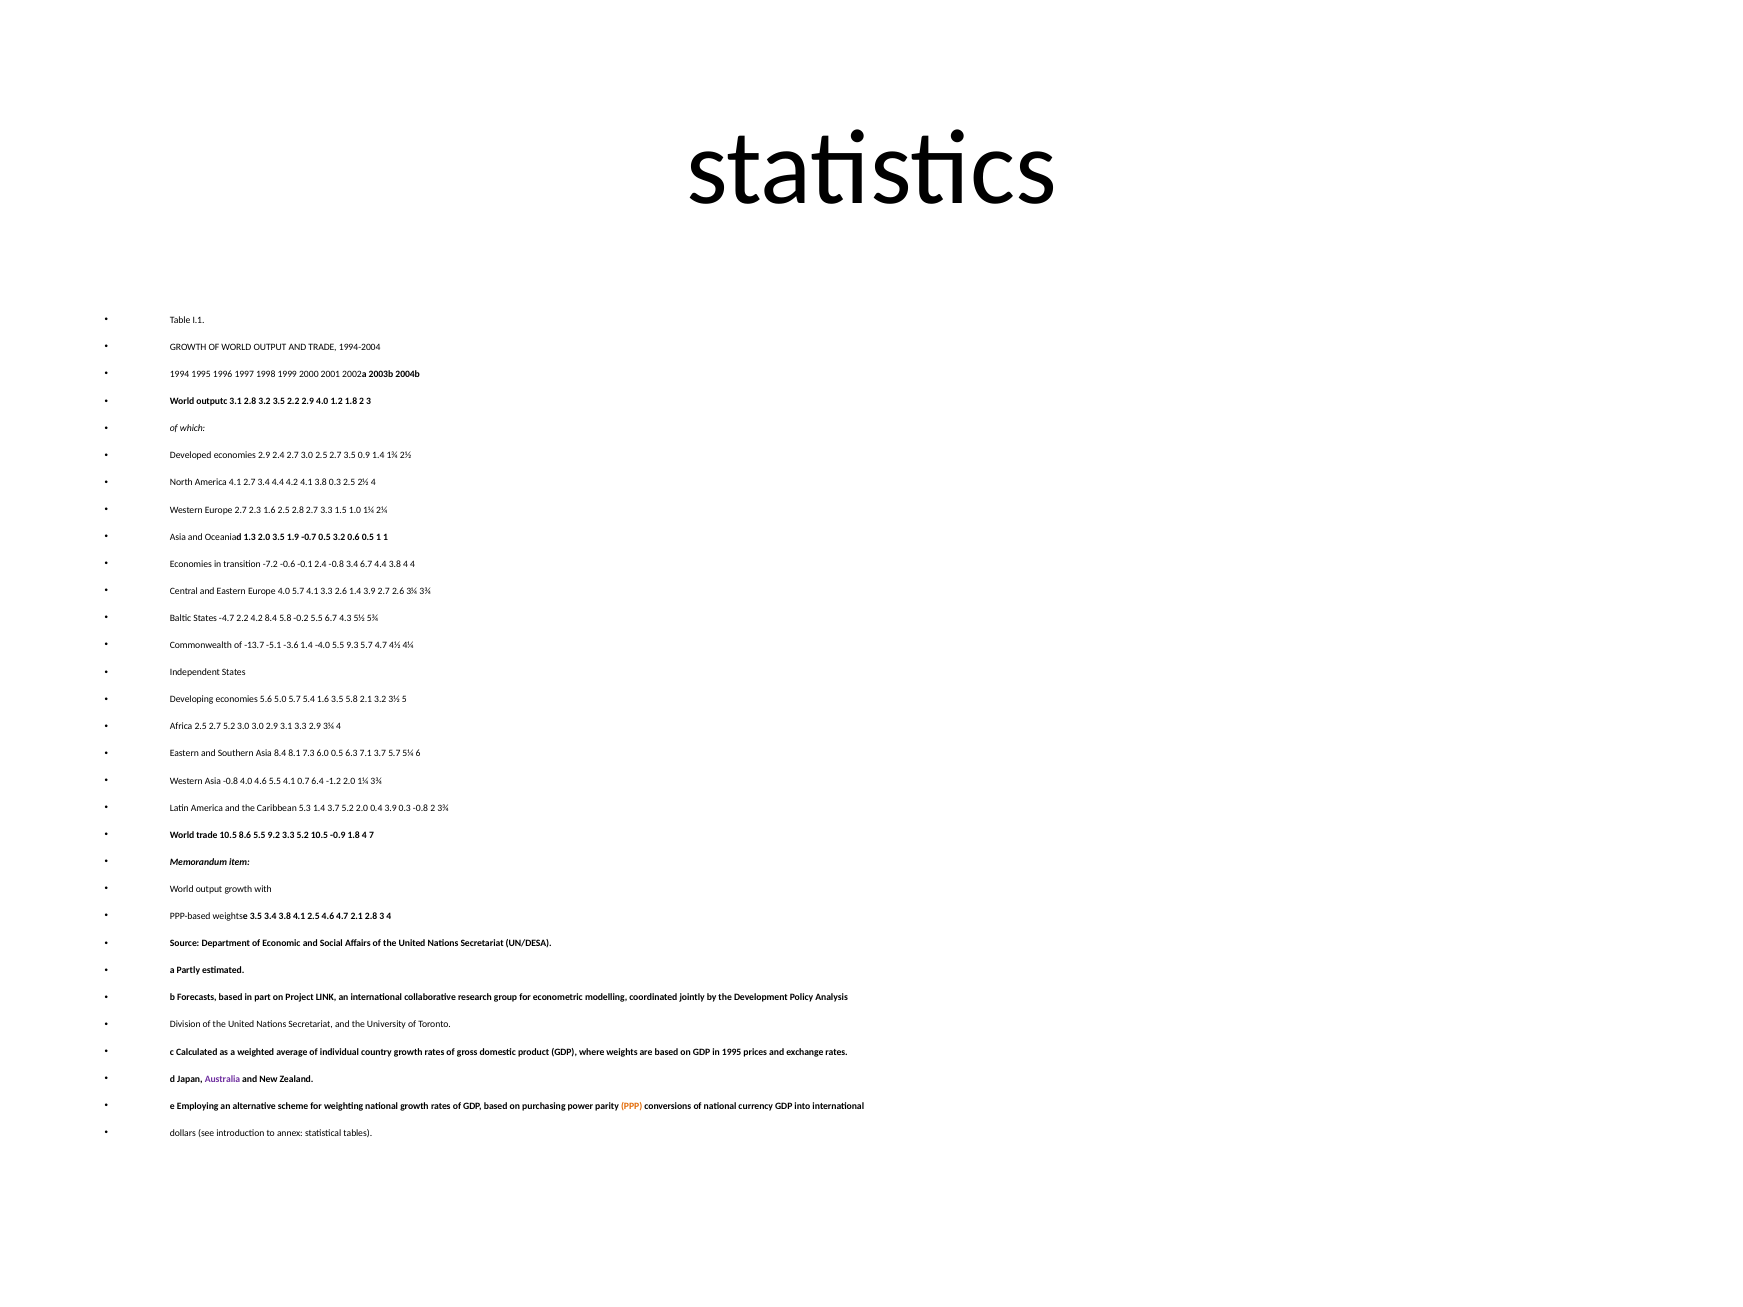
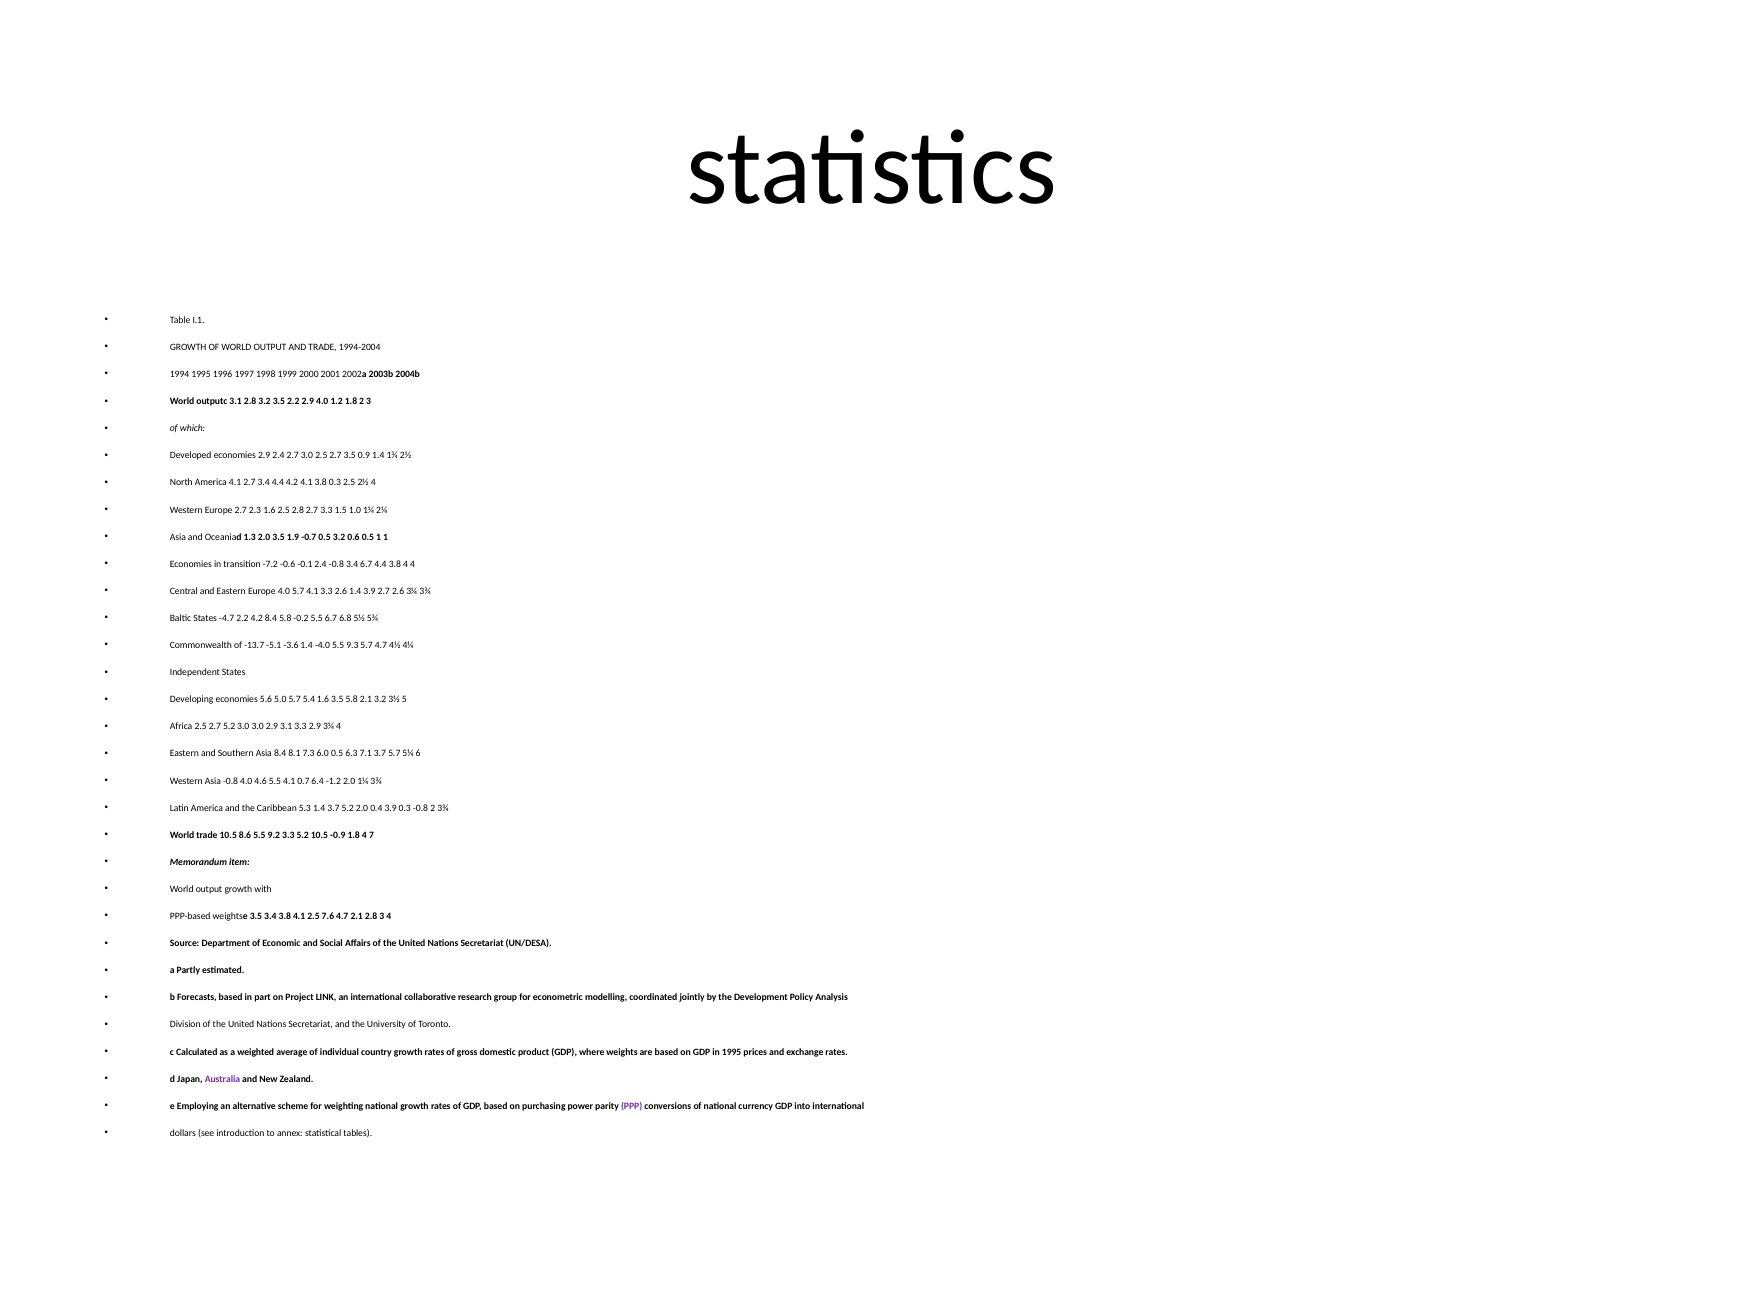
4.3: 4.3 -> 6.8 (345, 618)
2.5 4.6: 4.6 -> 7.6 (328, 917)
PPP colour: orange -> purple (632, 1106)
